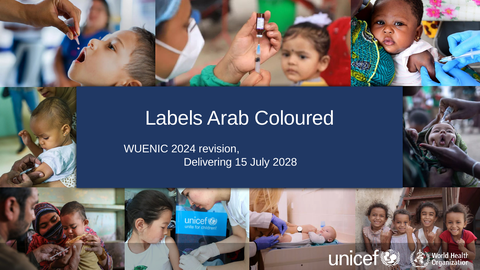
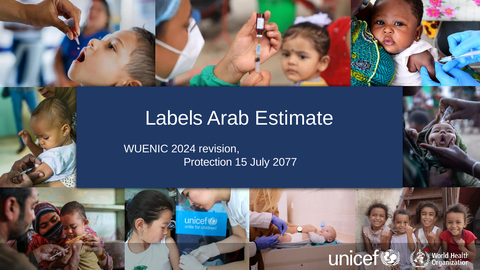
Coloured: Coloured -> Estimate (294, 118)
Delivering: Delivering -> Protection (208, 162)
2028: 2028 -> 2077 (285, 162)
